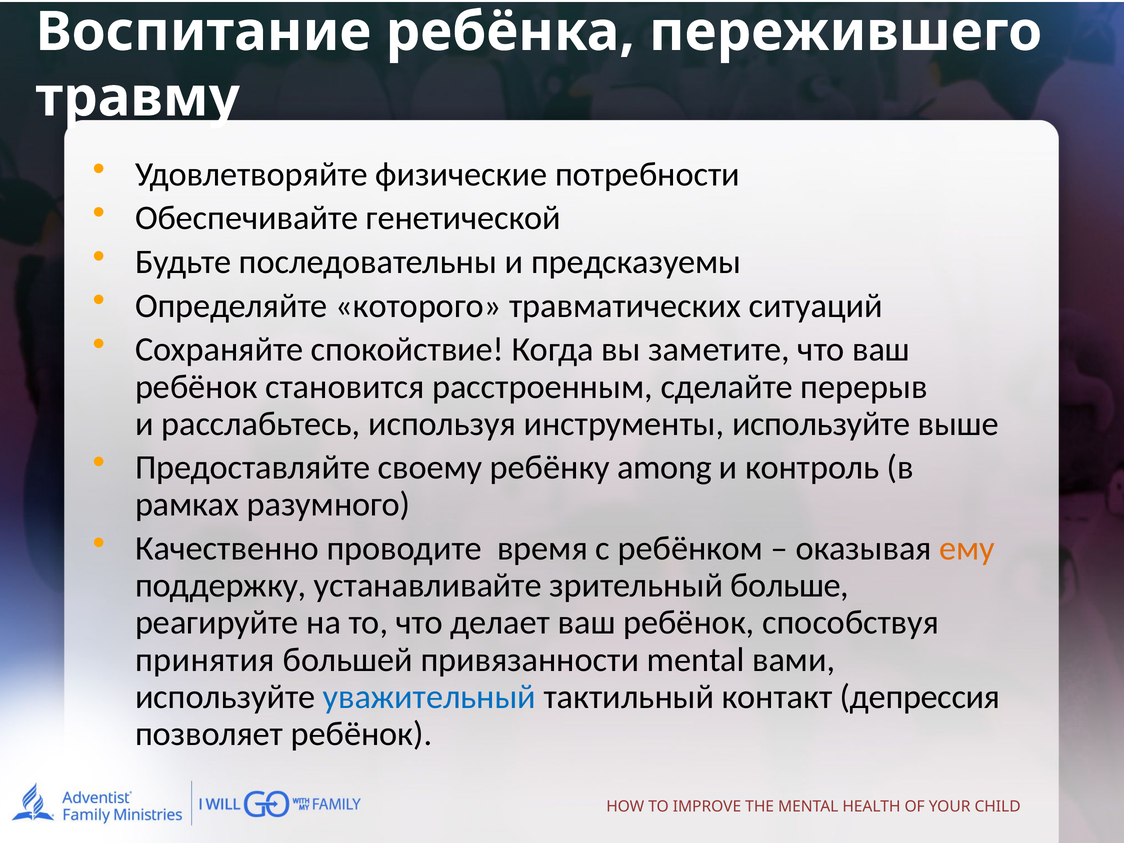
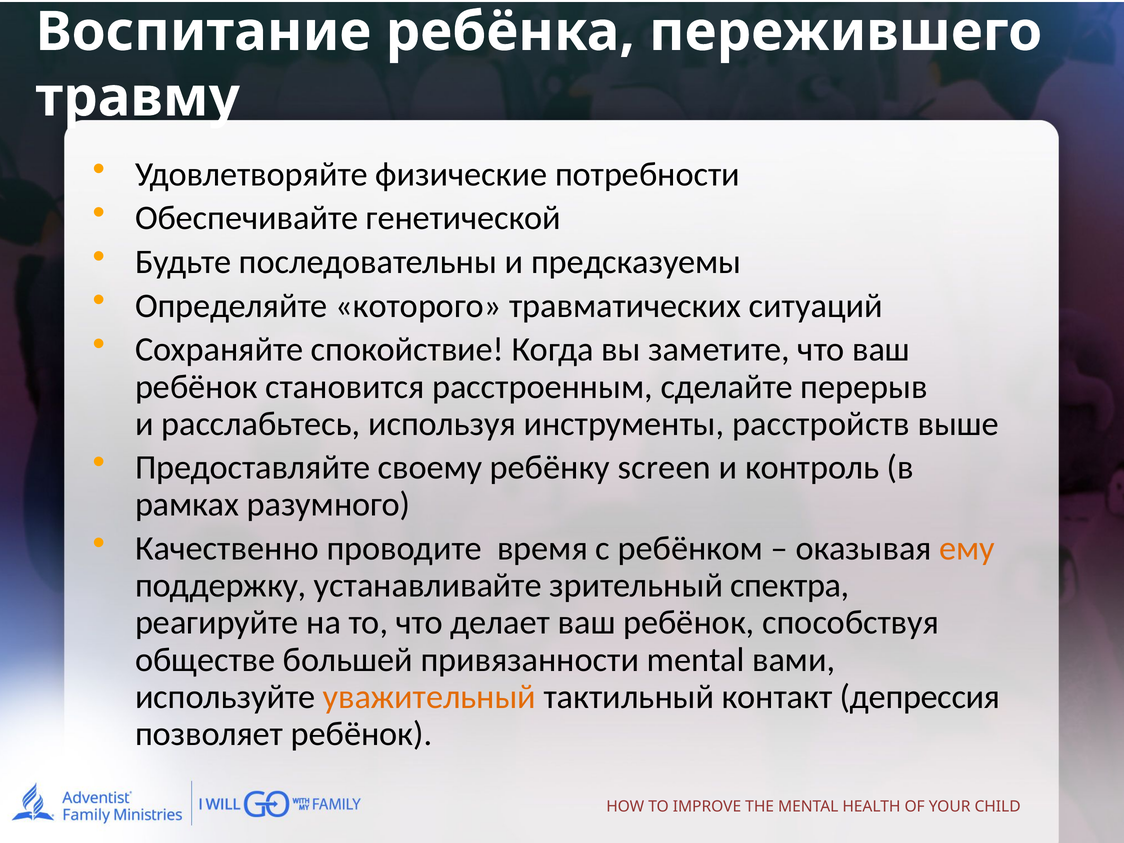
инструменты используйте: используйте -> расстройств (821, 424)
among: among -> screen (664, 468)
больше: больше -> спектра (790, 586)
принятия: принятия -> обществе (205, 660)
уважительный colour: blue -> orange (429, 697)
